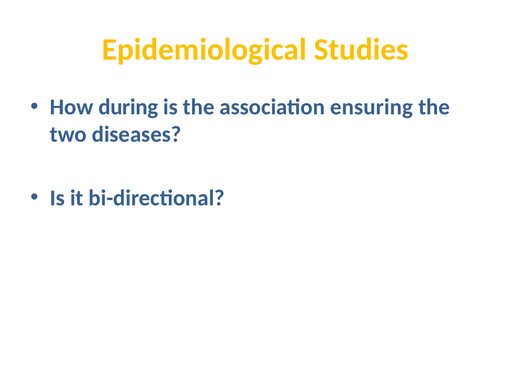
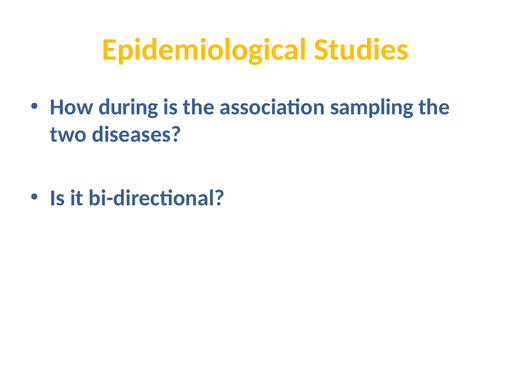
ensuring: ensuring -> sampling (372, 107)
